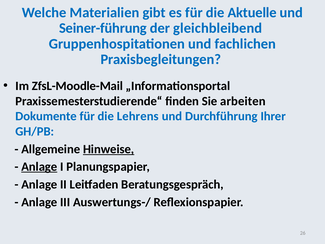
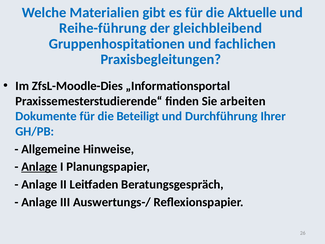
Seiner-führung: Seiner-führung -> Reihe-führung (103, 28)
ZfsL-Moodle-Mail: ZfsL-Moodle-Mail -> ZfsL-Moodle-Dies (77, 86)
Lehrens: Lehrens -> Beteiligt (138, 116)
Hinweise underline: present -> none (109, 149)
